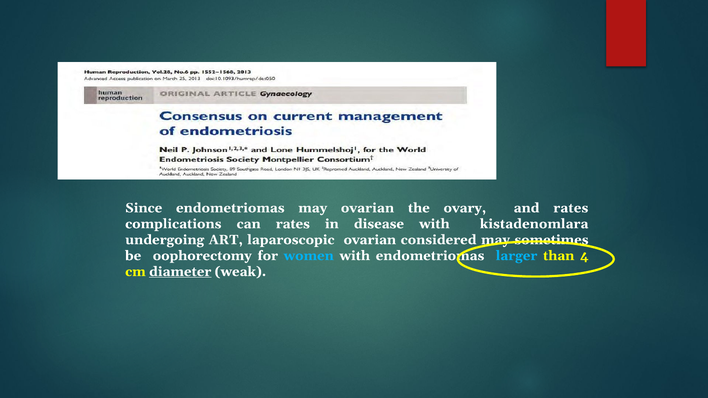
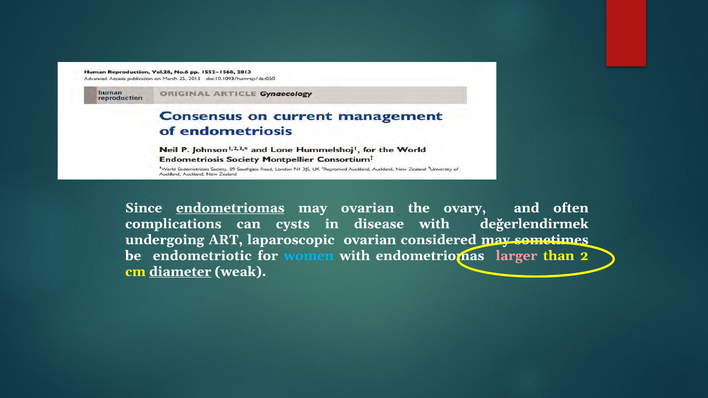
endometriomas underline: none -> present (230, 208)
and rates: rates -> often (571, 208)
can rates: rates -> cysts (293, 224)
kistadenomlara: kistadenomlara -> değerlendirmek (534, 224)
oophorectomy: oophorectomy -> endometriotic (202, 256)
larger colour: light blue -> pink (517, 256)
4: 4 -> 2 (584, 256)
